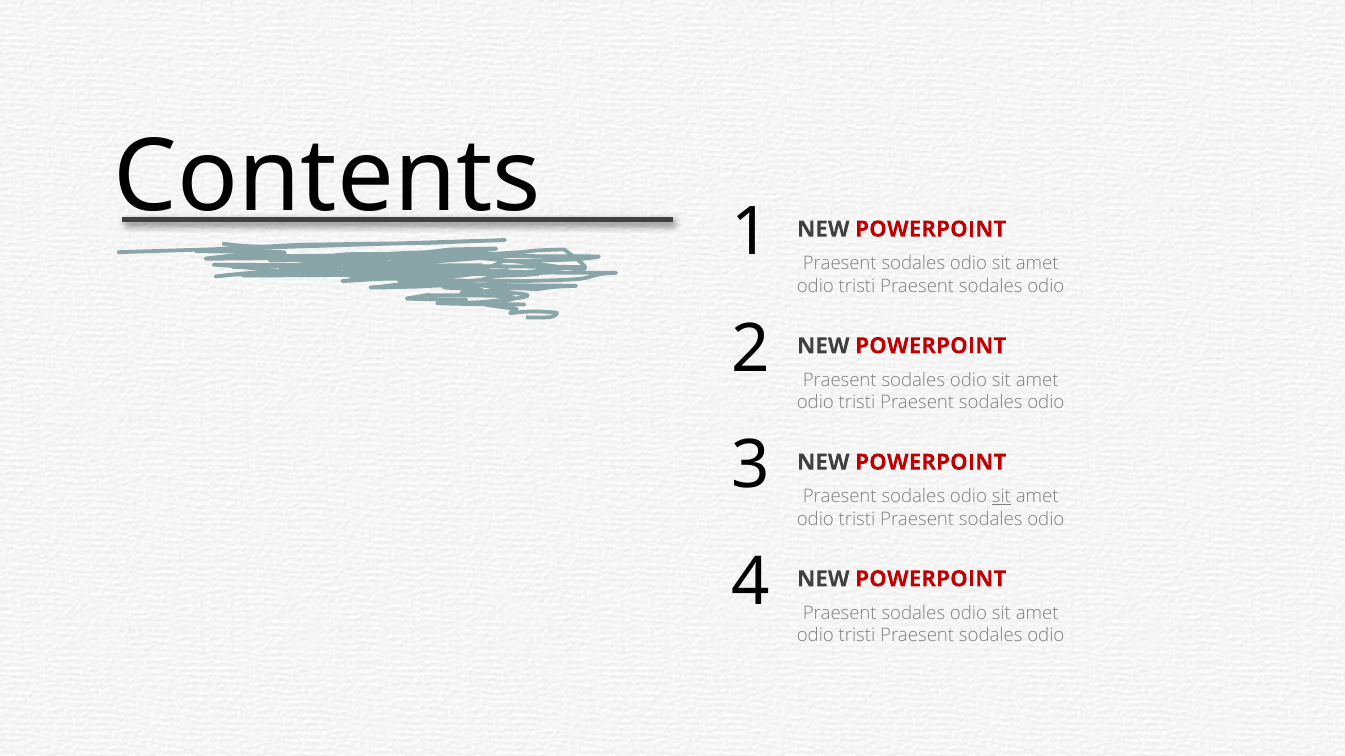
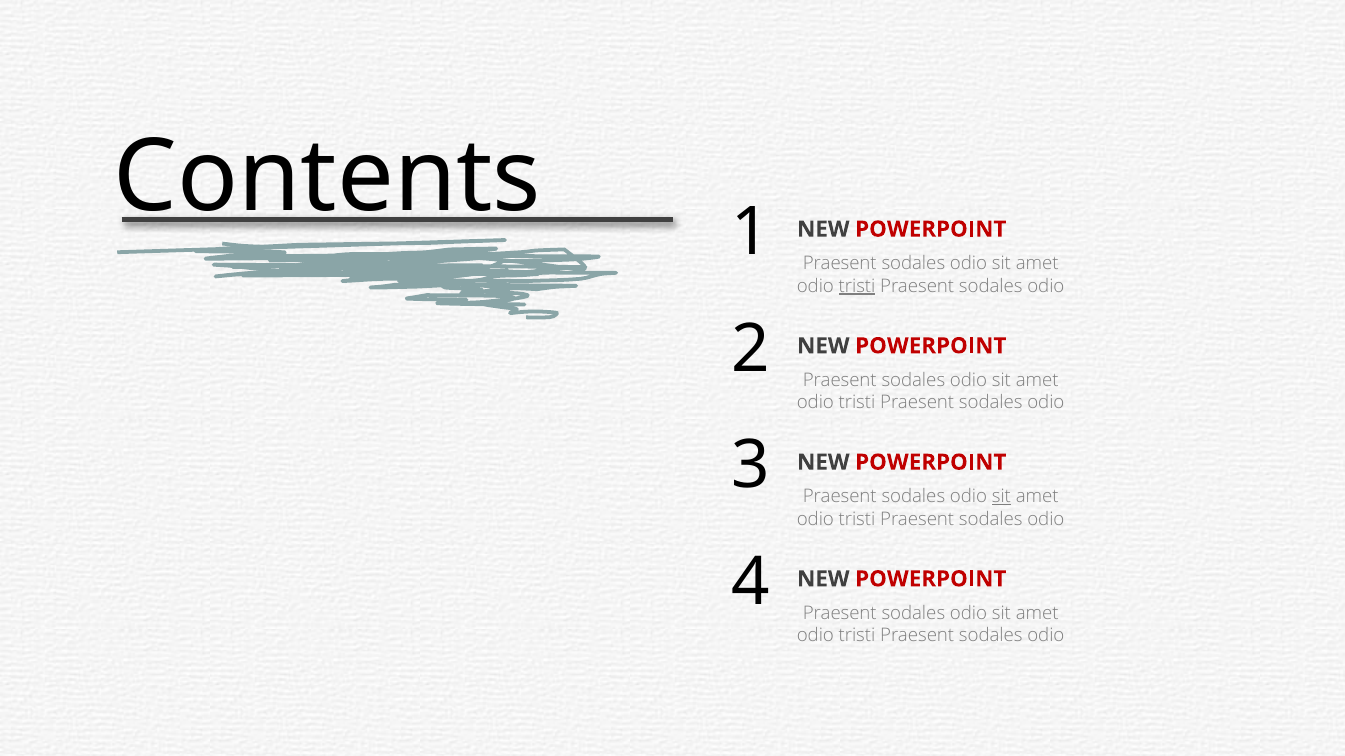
tristi underline: none -> present (857, 286)
